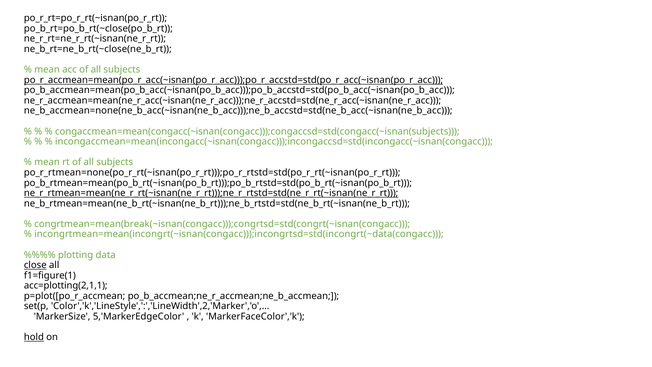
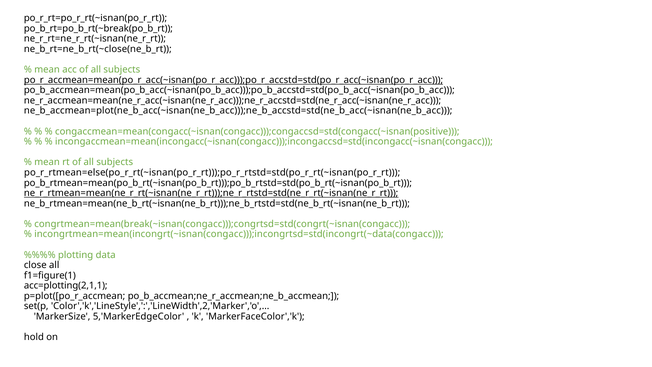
po_b_rt=po_b_rt(~close(po_b_rt: po_b_rt=po_b_rt(~close(po_b_rt -> po_b_rt=po_b_rt(~break(po_b_rt (98, 29)
ne_b_accmean=none(ne_b_acc(~isnan(ne_b_acc)));ne_b_accstd=std(ne_b_acc(~isnan(ne_b_acc: ne_b_accmean=none(ne_b_acc(~isnan(ne_b_acc)));ne_b_accstd=std(ne_b_acc(~isnan(ne_b_acc -> ne_b_accmean=plot(ne_b_acc(~isnan(ne_b_acc)));ne_b_accstd=std(ne_b_acc(~isnan(ne_b_acc (238, 111)
congaccmean=mean(congacc(~isnan(congacc)));congaccsd=std(congacc(~isnan(subjects: congaccmean=mean(congacc(~isnan(congacc)));congaccsd=std(congacc(~isnan(subjects -> congaccmean=mean(congacc(~isnan(congacc)));congaccsd=std(congacc(~isnan(positive (257, 131)
po_r_rtmean=none(po_r_rt(~isnan(po_r_rt)));po_r_rtstd=std(po_r_rt(~isnan(po_r_rt: po_r_rtmean=none(po_r_rt(~isnan(po_r_rt)));po_r_rtstd=std(po_r_rt(~isnan(po_r_rt -> po_r_rtmean=else(po_r_rt(~isnan(po_r_rt)));po_r_rtstd=std(po_r_rt(~isnan(po_r_rt (212, 172)
close underline: present -> none (35, 265)
hold underline: present -> none (34, 337)
